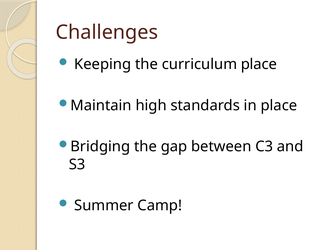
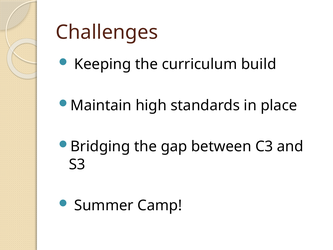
curriculum place: place -> build (259, 64)
